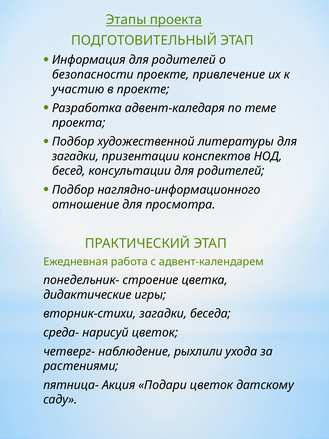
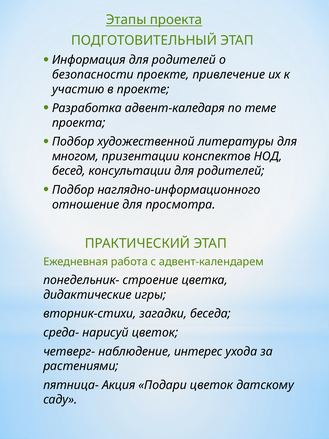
загадки: загадки -> многом (75, 156)
рыхлили: рыхлили -> интерес (198, 351)
